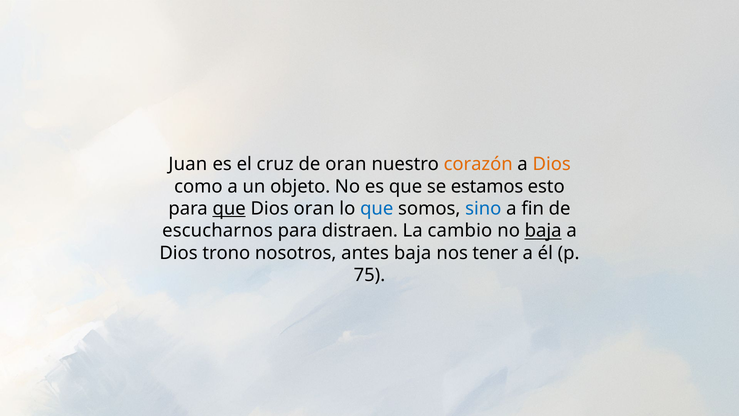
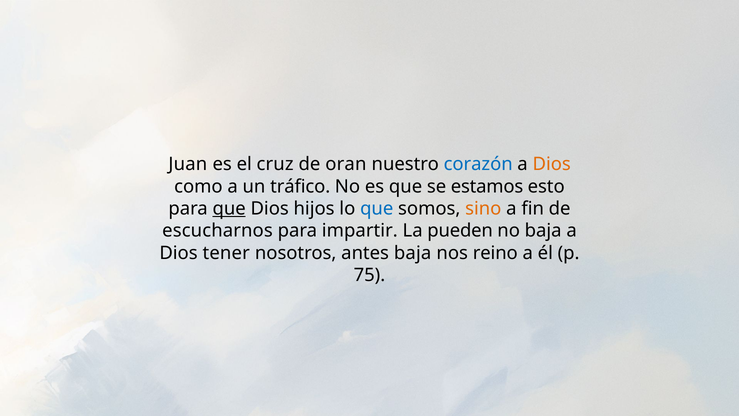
corazón colour: orange -> blue (478, 164)
objeto: objeto -> tráfico (300, 186)
Dios oran: oran -> hijos (314, 209)
sino colour: blue -> orange (483, 209)
distraen: distraen -> impartir (360, 231)
cambio: cambio -> pueden (460, 231)
baja underline: present -> none (543, 231)
trono: trono -> tener (226, 253)
tener: tener -> reino (495, 253)
